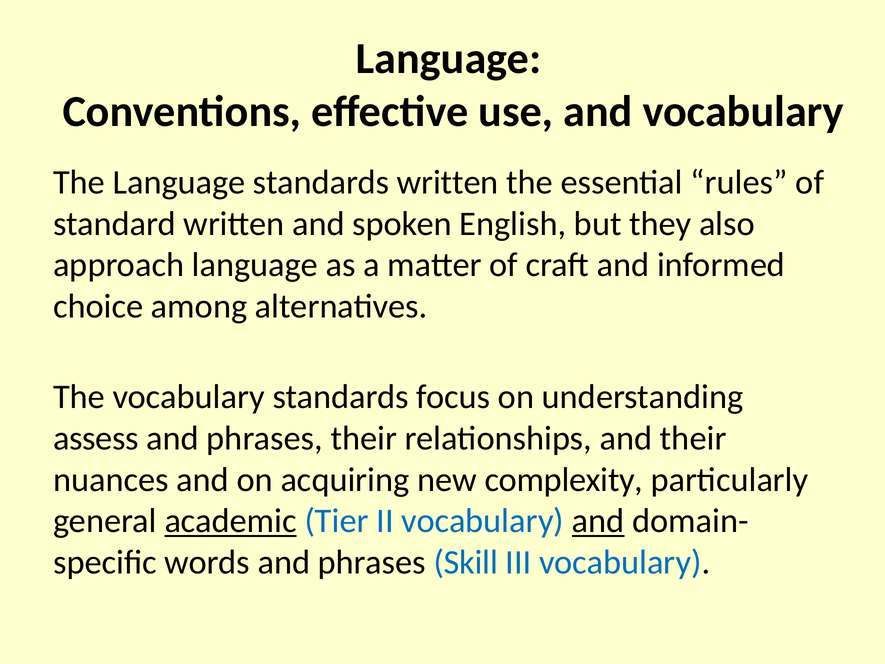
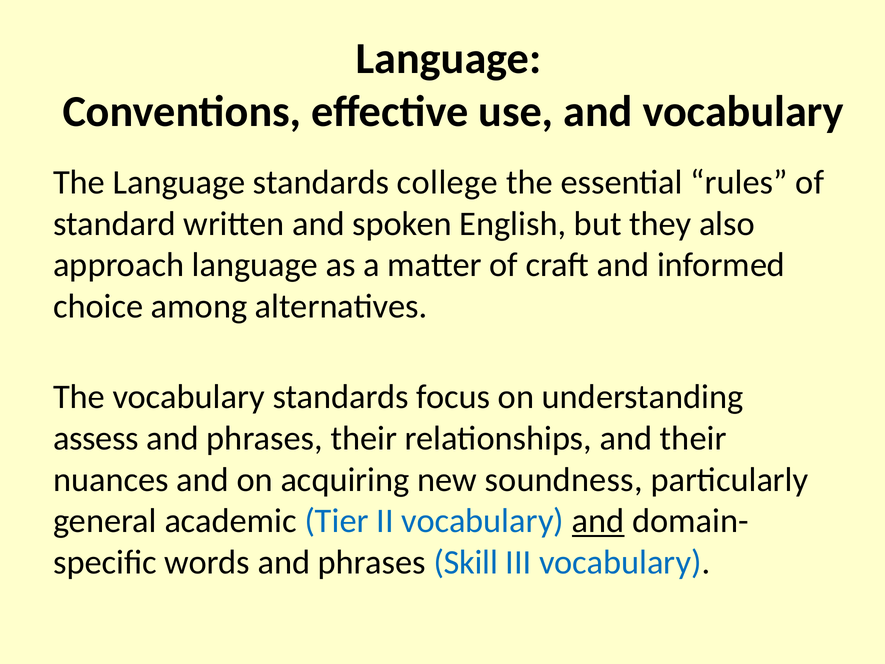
standards written: written -> college (447, 182)
complexity: complexity -> soundness (564, 480)
academic underline: present -> none (231, 521)
